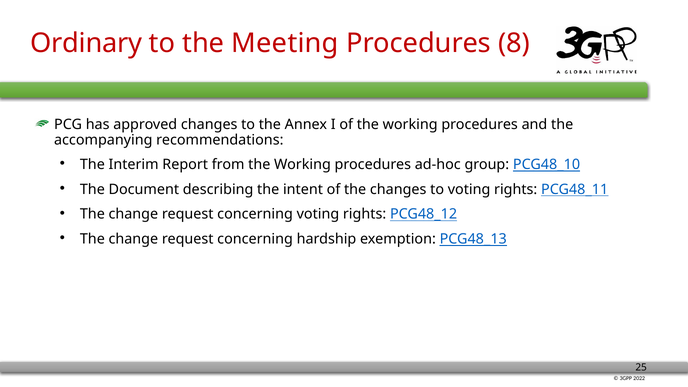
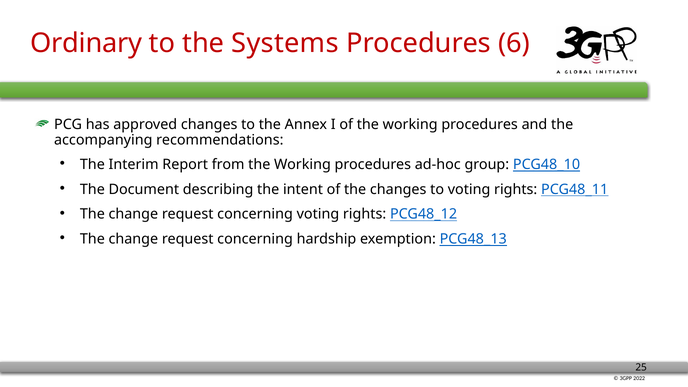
Meeting: Meeting -> Systems (285, 43)
8: 8 -> 6 (514, 43)
